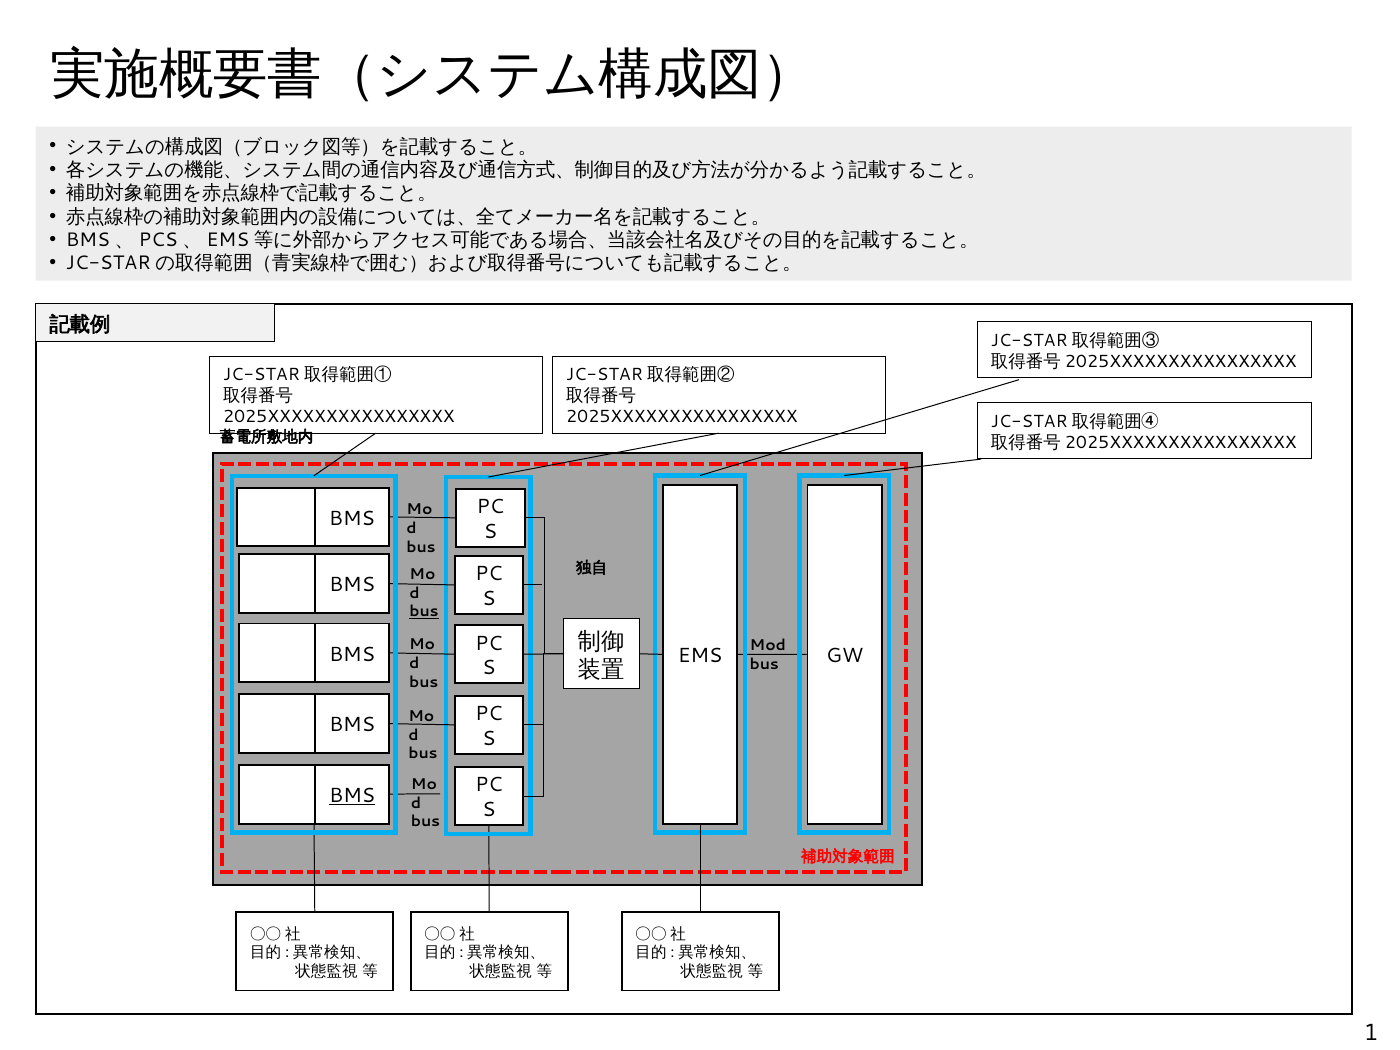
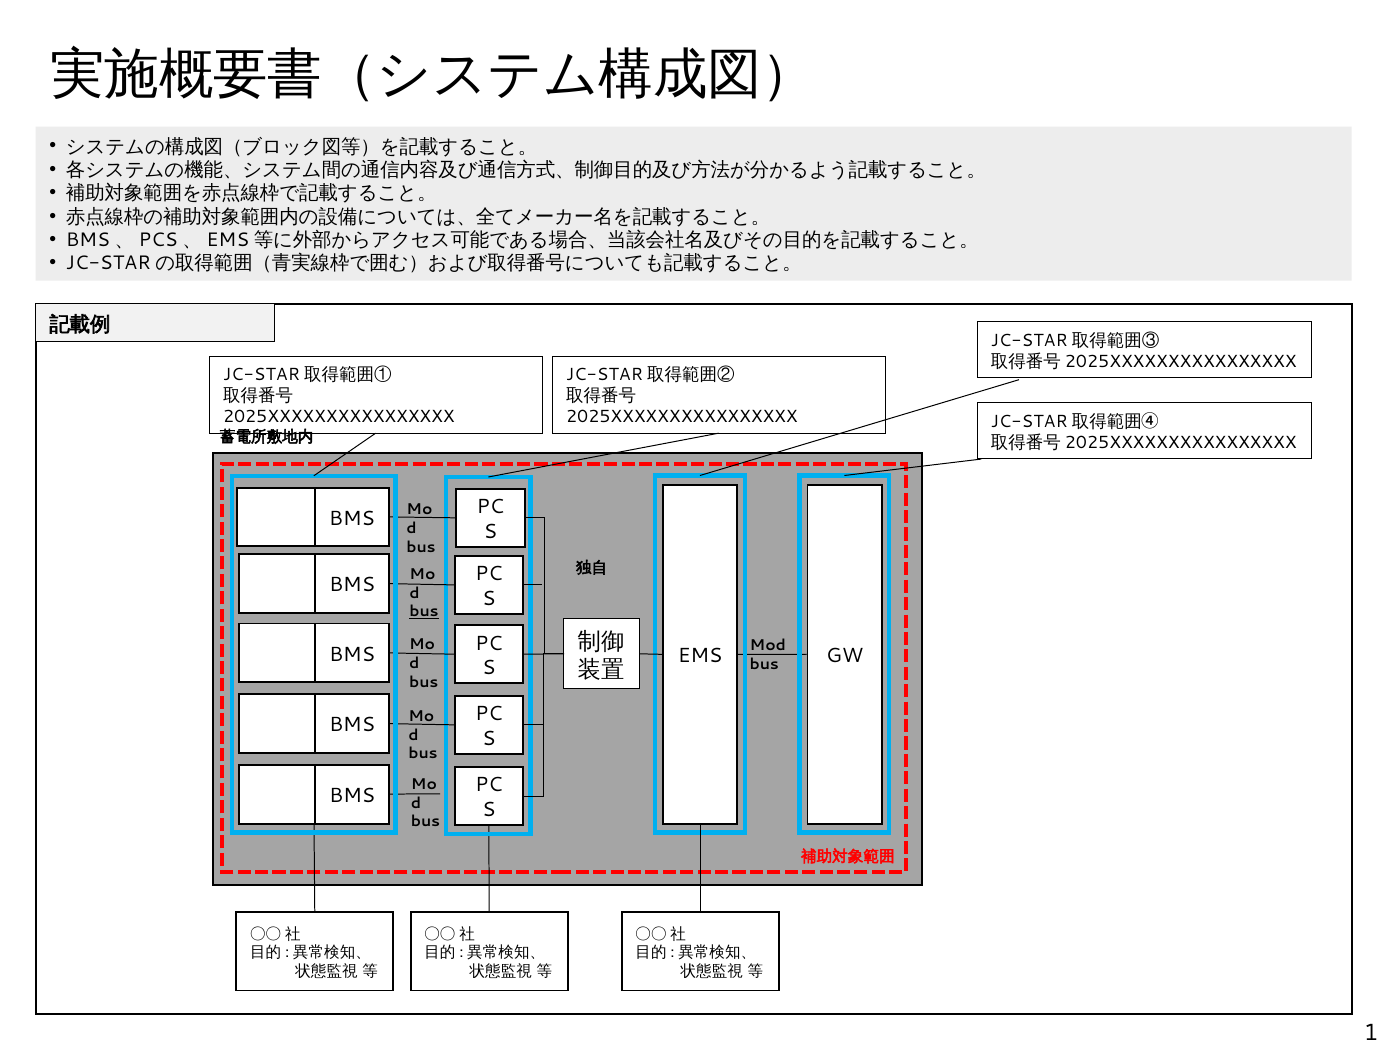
BMS underline: present -> none (352, 796)
